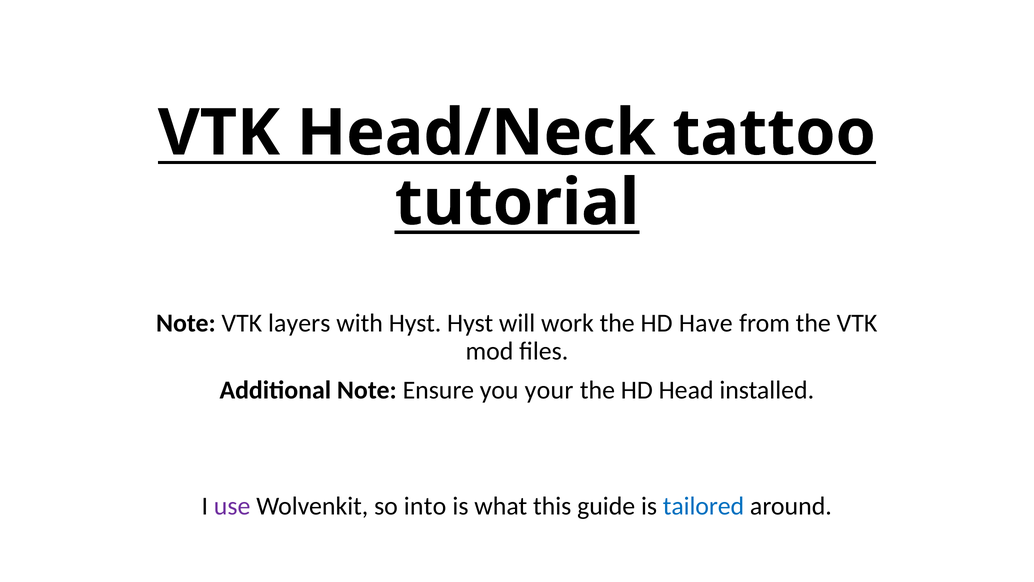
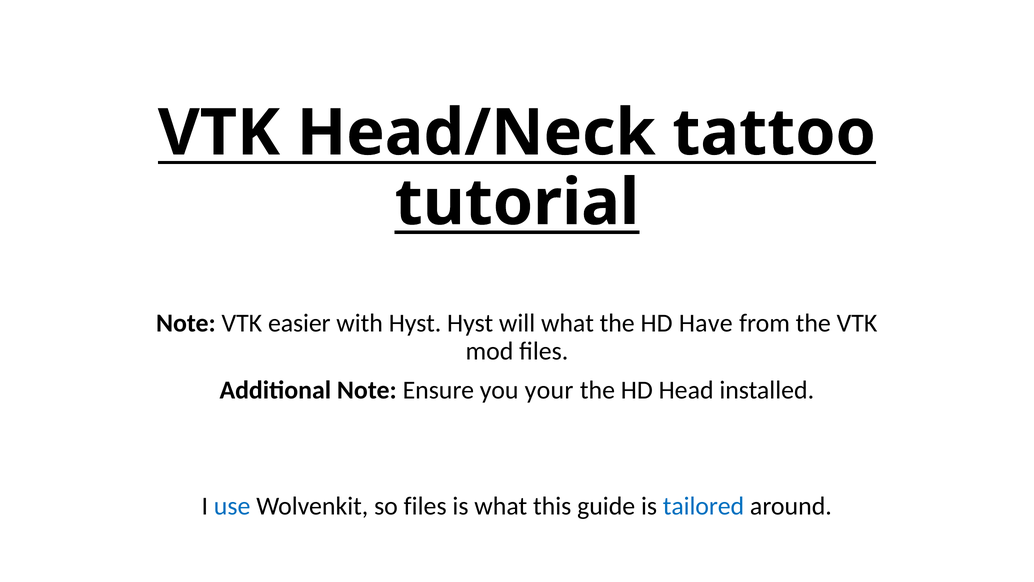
layers: layers -> easier (299, 323)
will work: work -> what (567, 323)
use colour: purple -> blue (232, 506)
so into: into -> files (425, 506)
